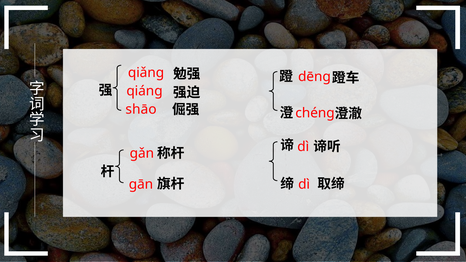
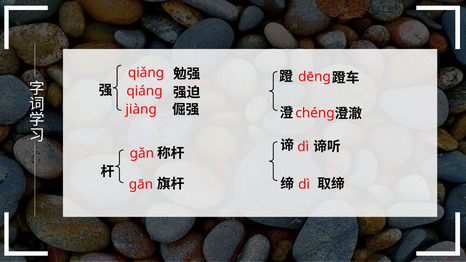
shāo: shāo -> jiànɡ (141, 109)
